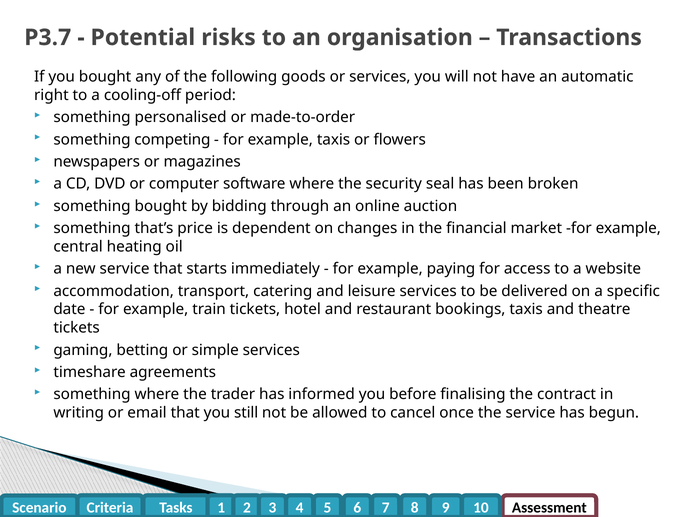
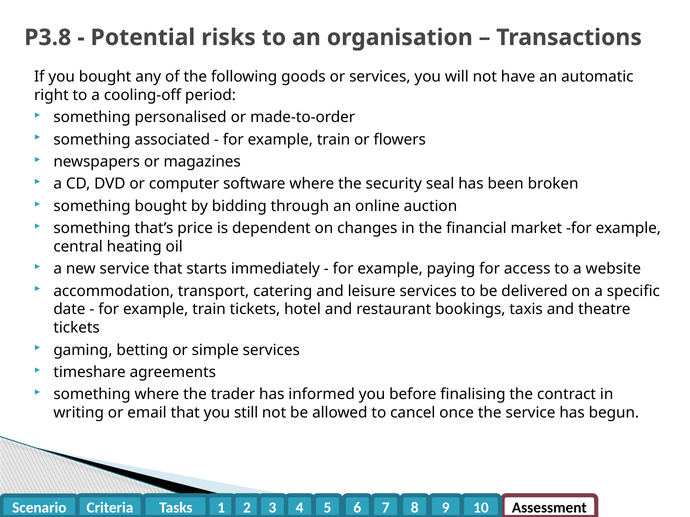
P3.7: P3.7 -> P3.8 (48, 38)
competing: competing -> associated (172, 140)
taxis: taxis -> train (334, 140)
